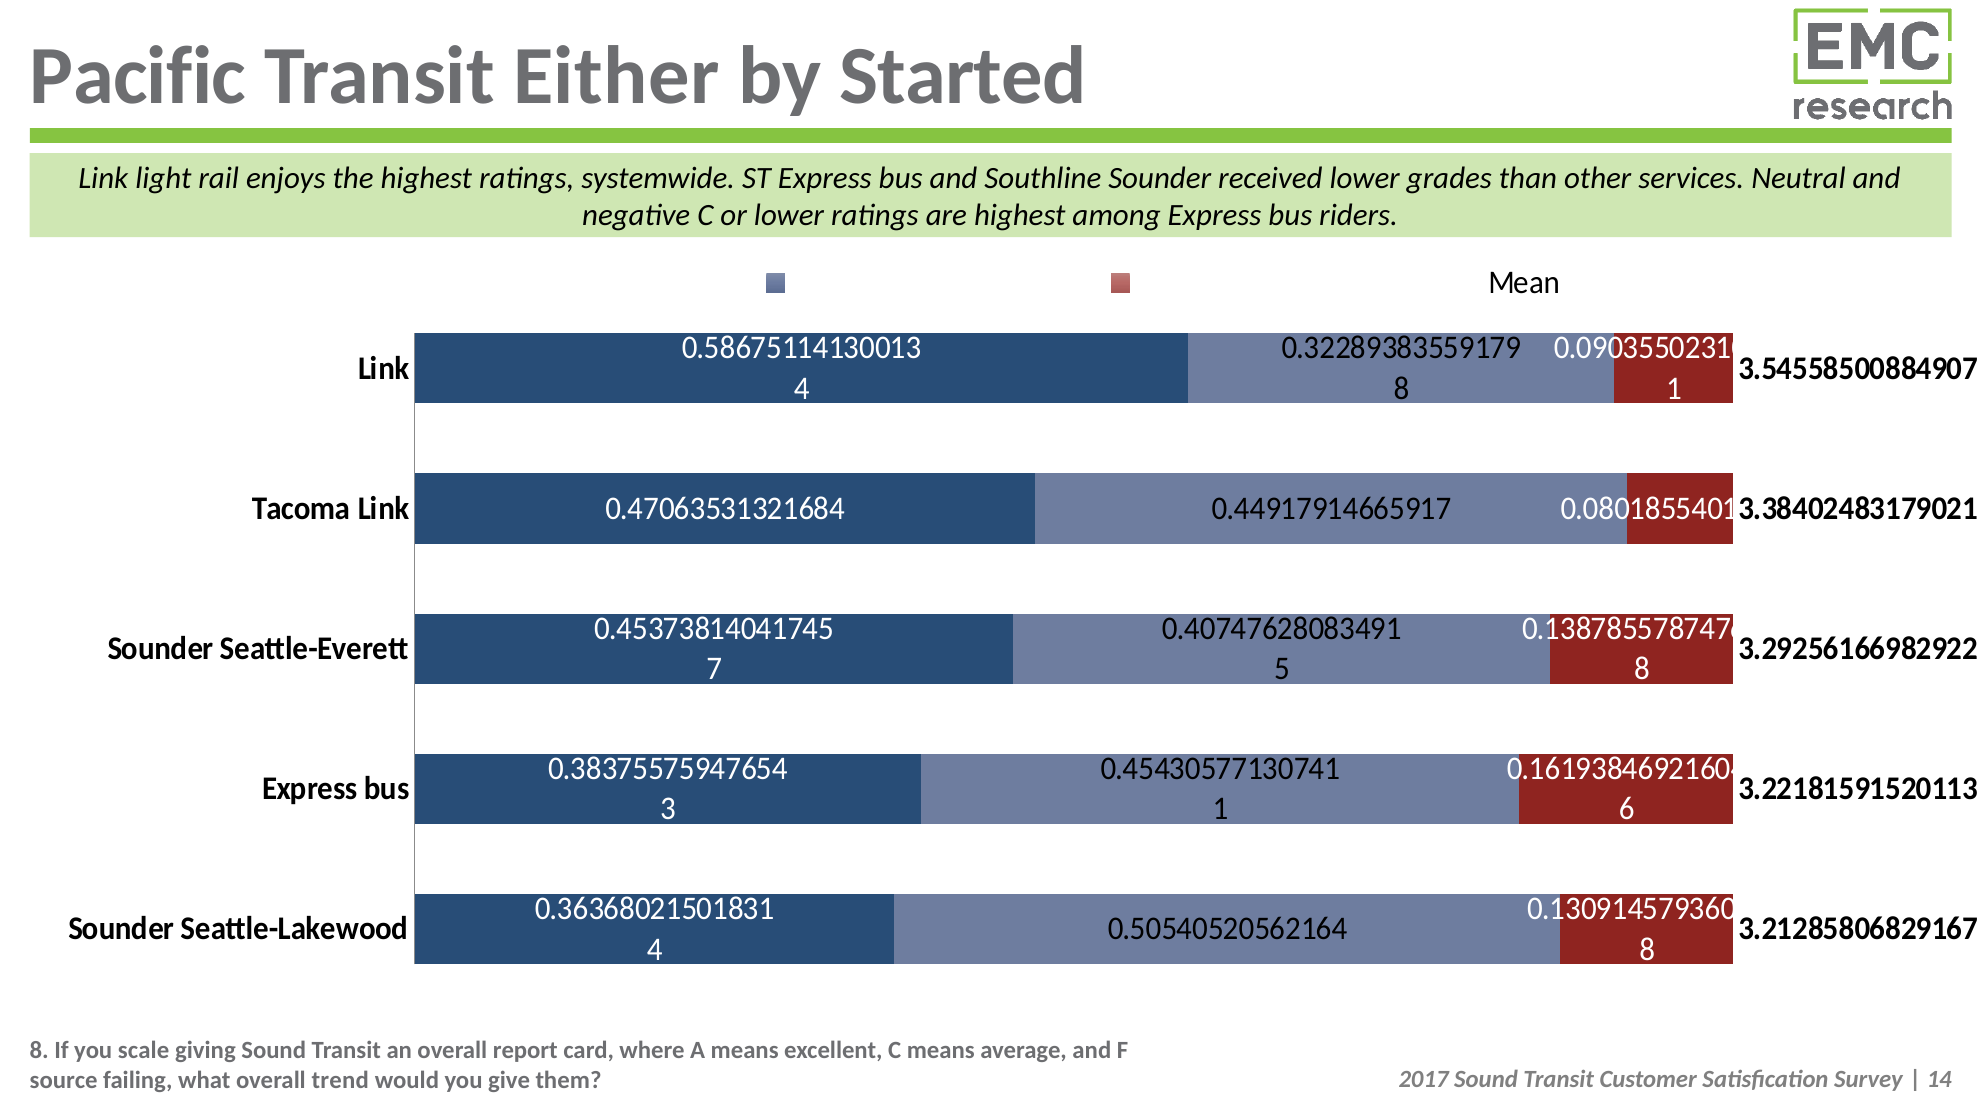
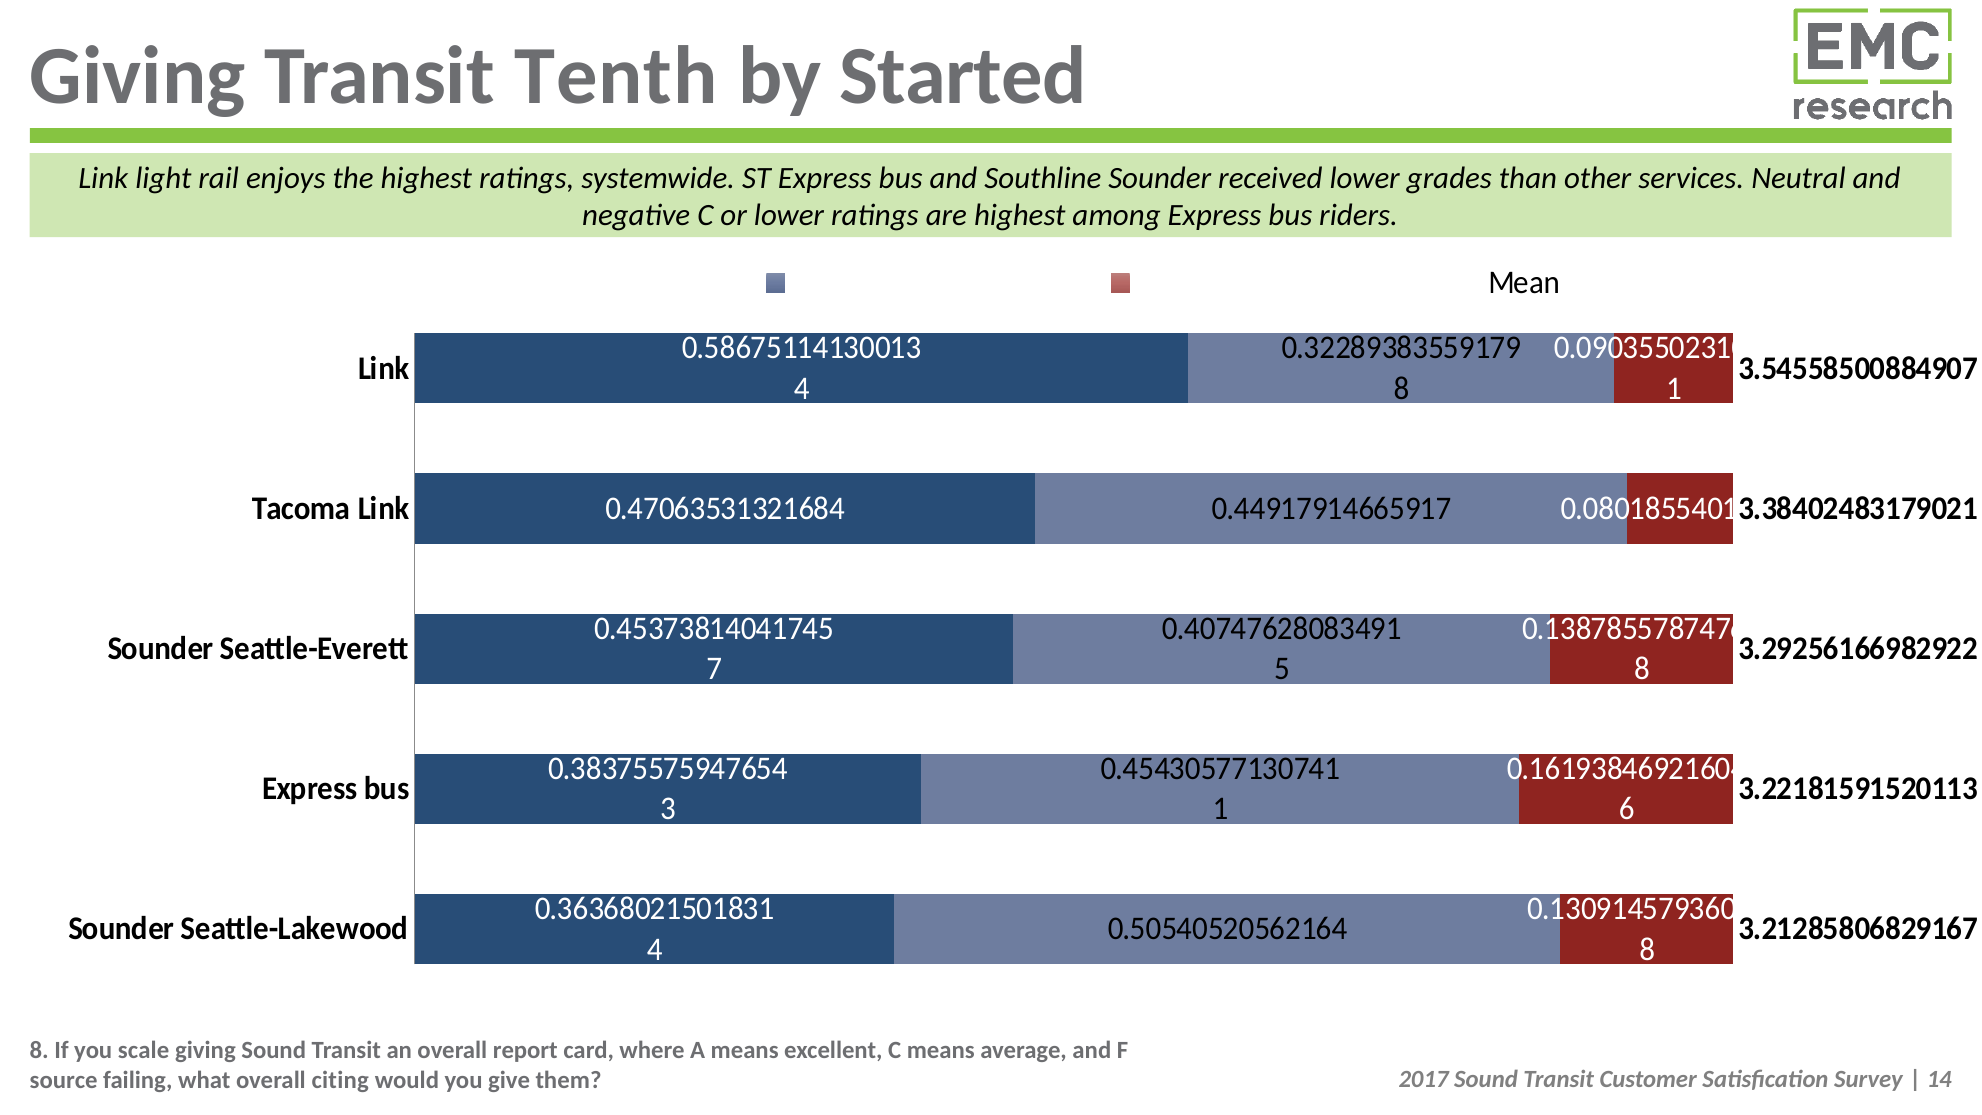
Pacific: Pacific -> Giving (138, 76)
Either: Either -> Tenth (616, 76)
trend: trend -> citing (340, 1080)
